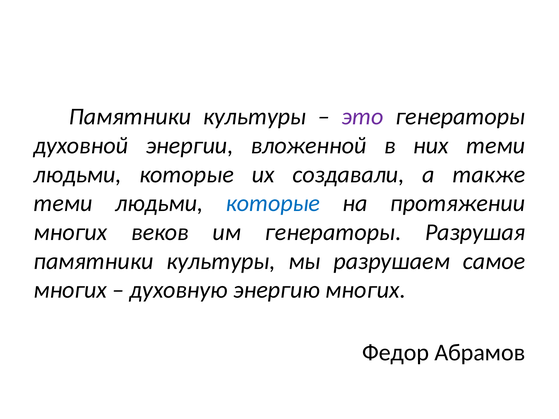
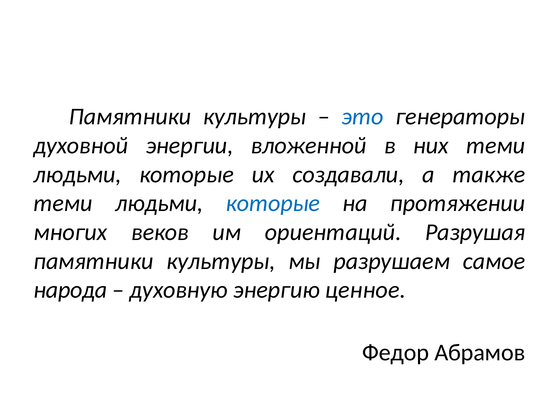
это colour: purple -> blue (363, 117)
им генераторы: генераторы -> ориентаций (333, 232)
многих: многих -> народа (70, 290)
энергию многих: многих -> ценное (365, 290)
